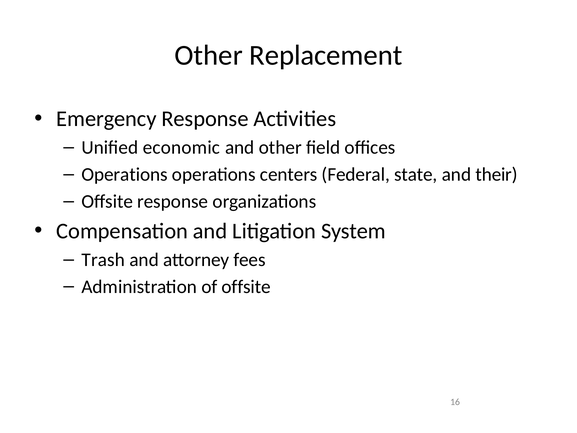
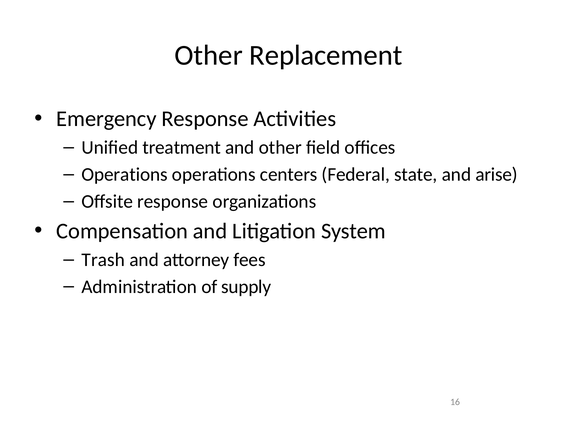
economic: economic -> treatment (182, 147)
their: their -> arise (497, 174)
of offsite: offsite -> supply (246, 287)
